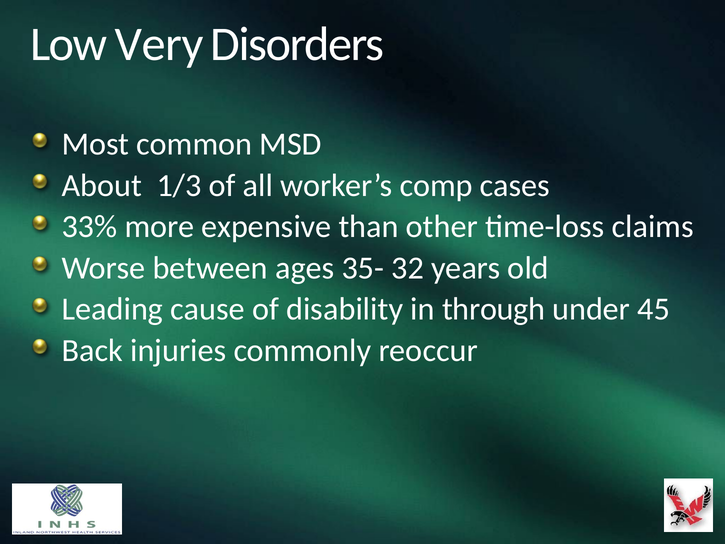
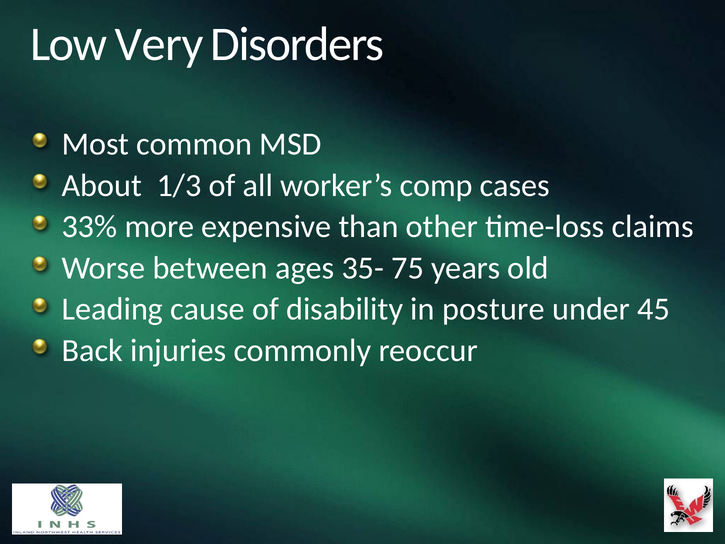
32: 32 -> 75 (408, 268)
through: through -> posture (493, 309)
